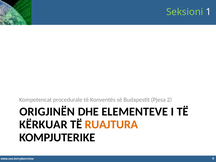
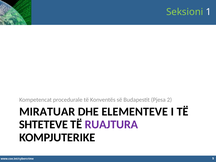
ORIGJINËN: ORIGJINËN -> MIRATUAR (47, 112)
KËRKUAR: KËRKUAR -> SHTETEVE (43, 125)
RUAJTURA colour: orange -> purple (111, 125)
